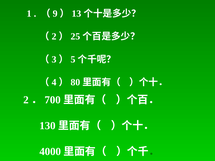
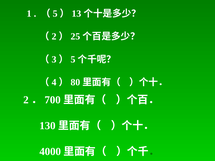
9: 9 -> 5 (55, 14)
